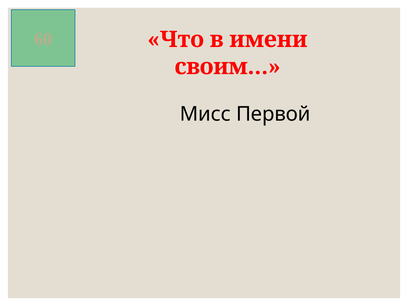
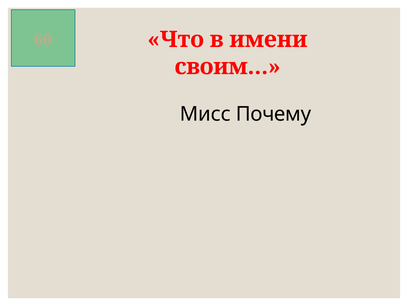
Первой: Первой -> Почему (273, 114)
